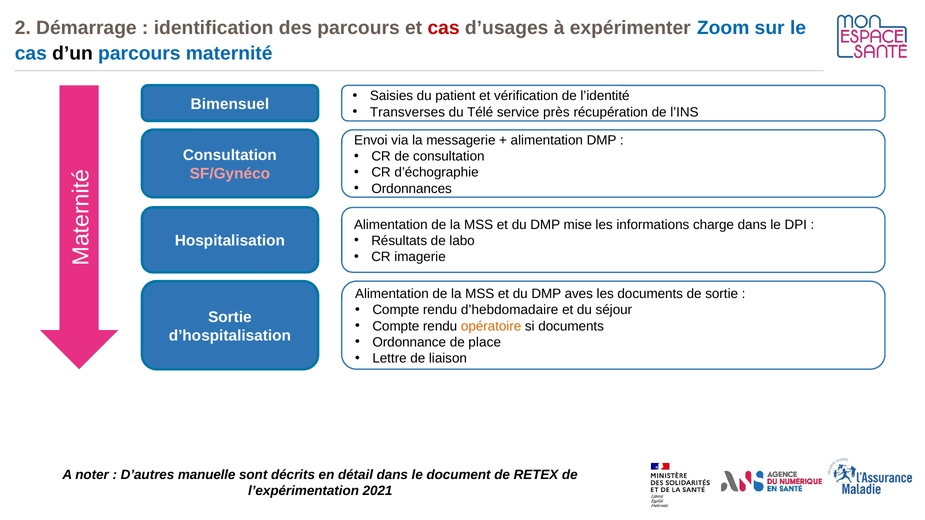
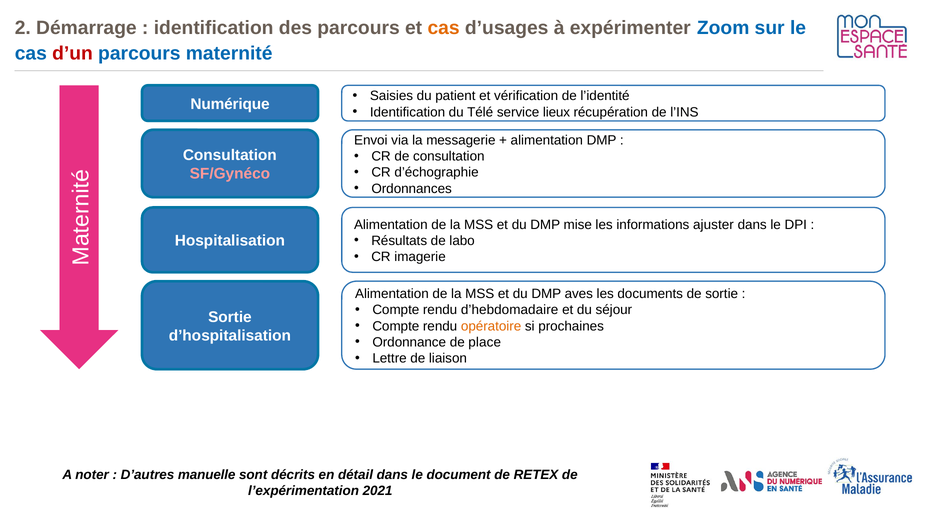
cas colour: red -> orange (444, 28)
d’un colour: black -> red (72, 53)
Bimensuel: Bimensuel -> Numérique (230, 104)
Transverses: Transverses -> Identification (408, 112)
près: près -> lieux (557, 112)
charge: charge -> ajuster (713, 225)
si documents: documents -> prochaines (571, 326)
